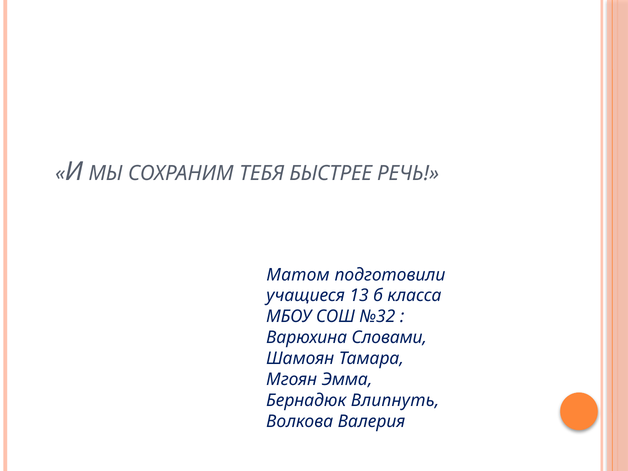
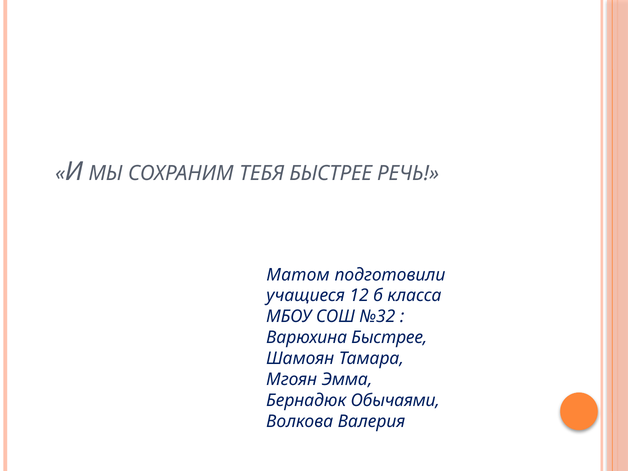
13: 13 -> 12 (359, 296)
Варюхина Словами: Словами -> Быстрее (389, 338)
Влипнуть: Влипнуть -> Обычаями (395, 400)
